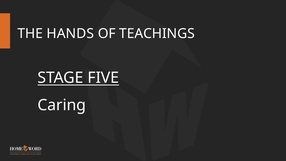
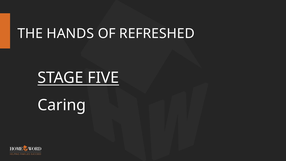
TEACHINGS: TEACHINGS -> REFRESHED (157, 33)
